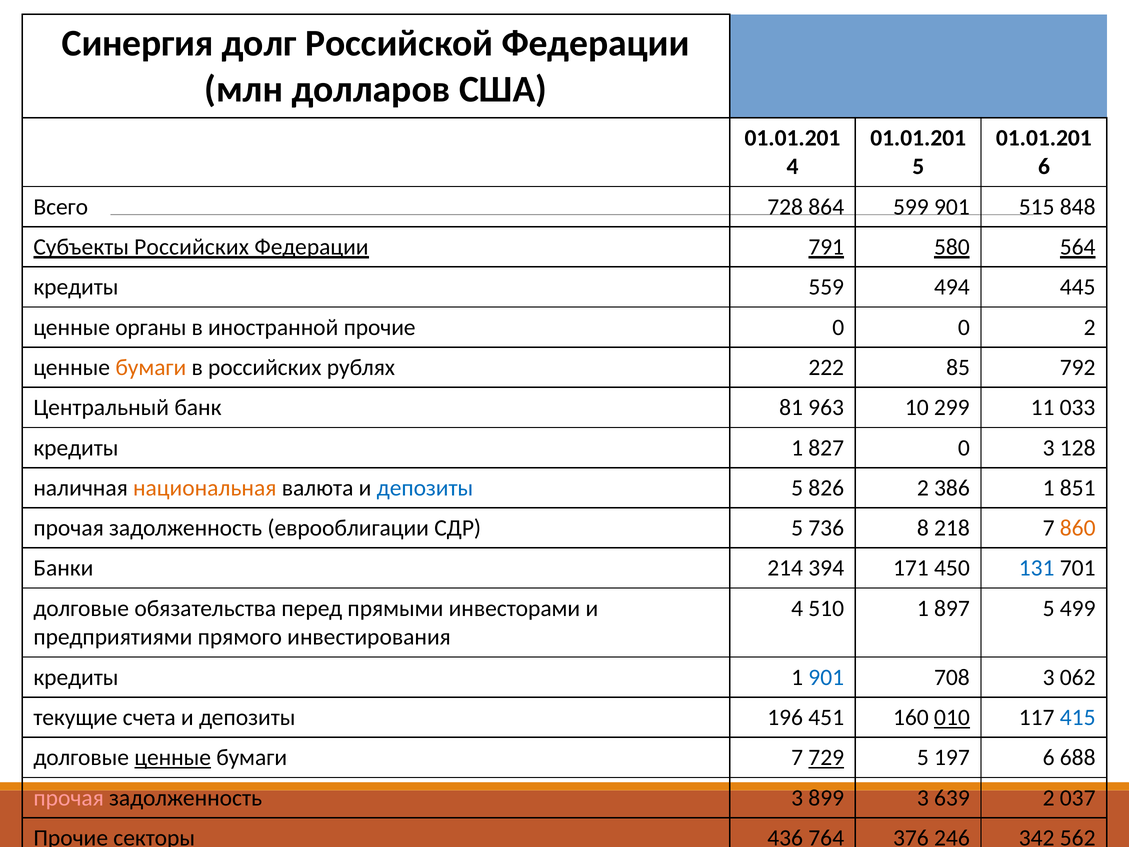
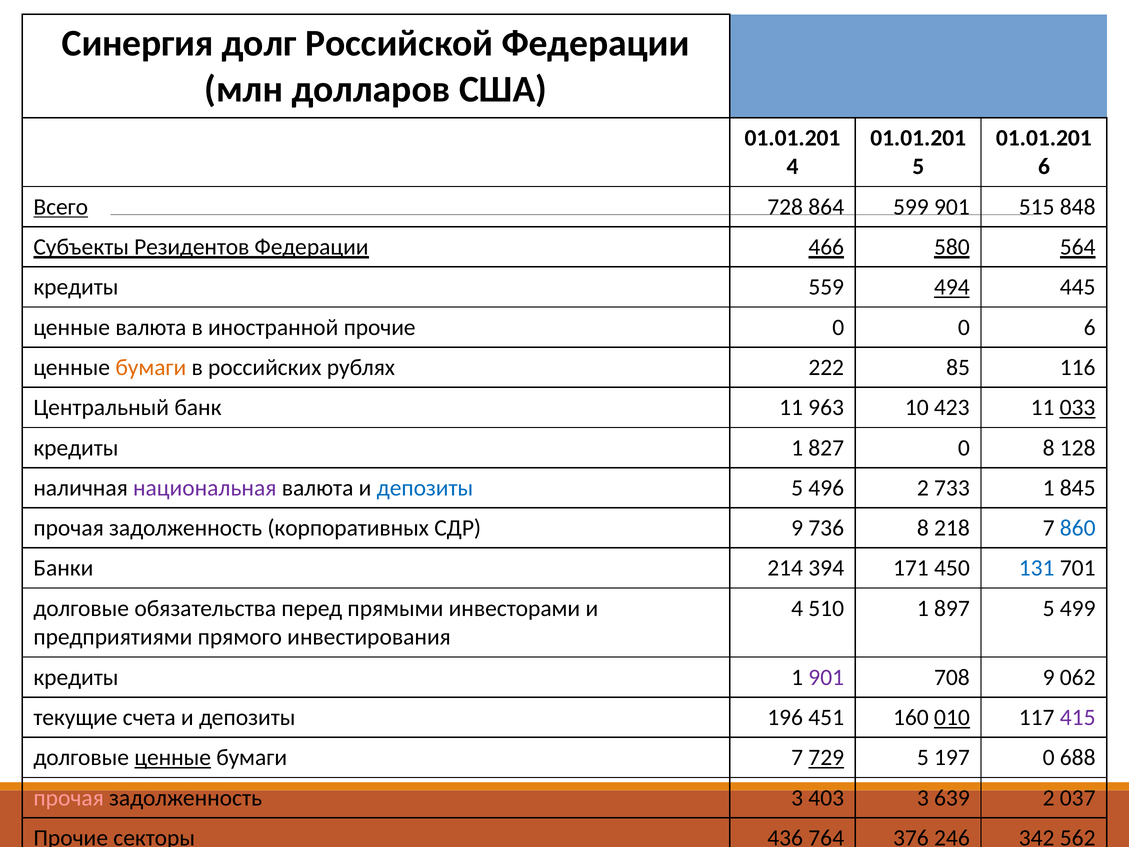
Всего underline: none -> present (61, 207)
Субъекты Российских: Российских -> Резидентов (192, 247)
791: 791 -> 466 (826, 247)
494 underline: none -> present (952, 287)
ценные органы: органы -> валюта (151, 327)
0 2: 2 -> 6 (1090, 327)
792: 792 -> 116 (1078, 367)
банк 81: 81 -> 11 (791, 407)
299: 299 -> 423 (952, 407)
033 underline: none -> present (1078, 407)
0 3: 3 -> 8 (1049, 448)
национальная colour: orange -> purple (205, 488)
826: 826 -> 496 (826, 488)
386: 386 -> 733 (952, 488)
851: 851 -> 845 (1078, 488)
еврооблигации: еврооблигации -> корпоративных (348, 528)
СДР 5: 5 -> 9 (797, 528)
860 colour: orange -> blue (1078, 528)
901 colour: blue -> purple (826, 677)
708 3: 3 -> 9 (1049, 677)
415 colour: blue -> purple (1078, 717)
197 6: 6 -> 0 (1049, 757)
899: 899 -> 403 (826, 798)
